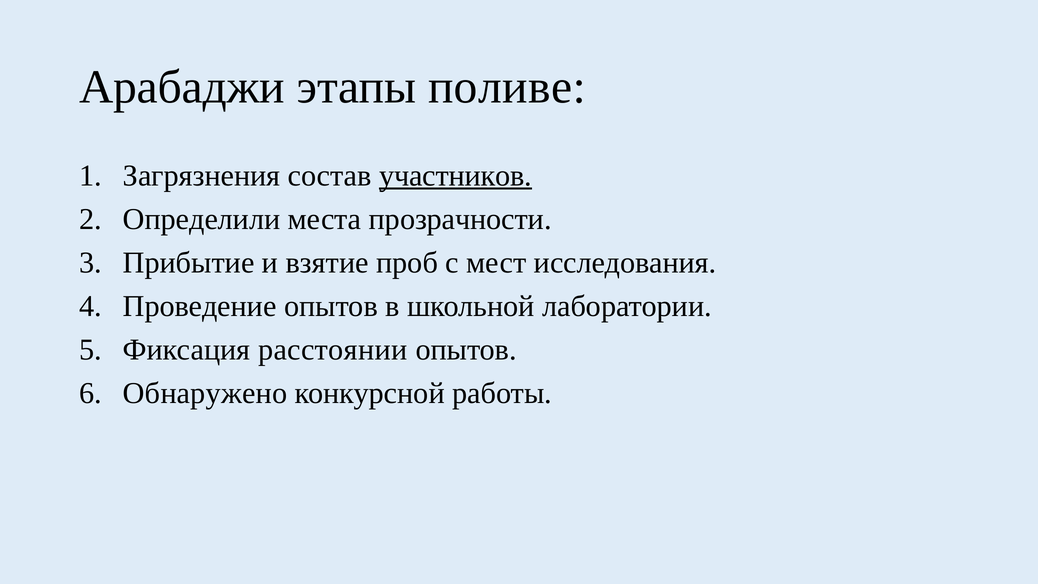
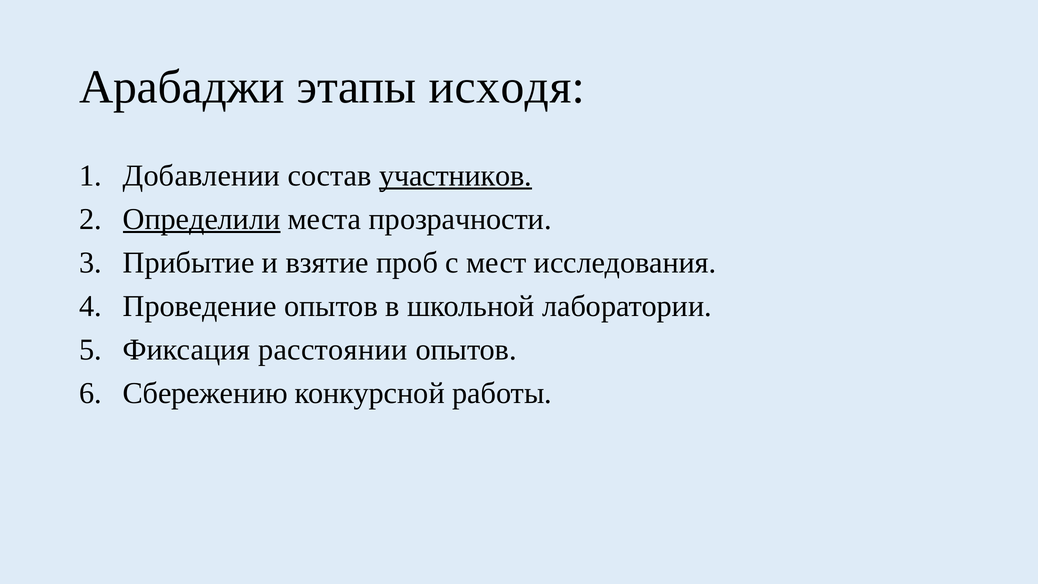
поливе: поливе -> исходя (507, 87)
Загрязнения: Загрязнения -> Добавлении (202, 175)
Определили underline: none -> present (202, 219)
Обнаружено: Обнаружено -> Сбережению (205, 393)
